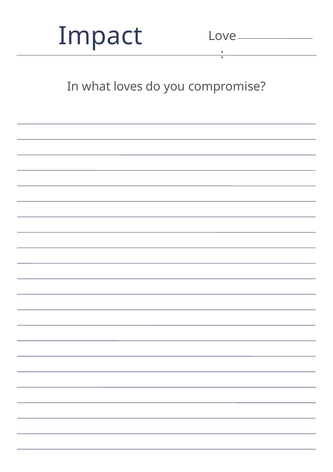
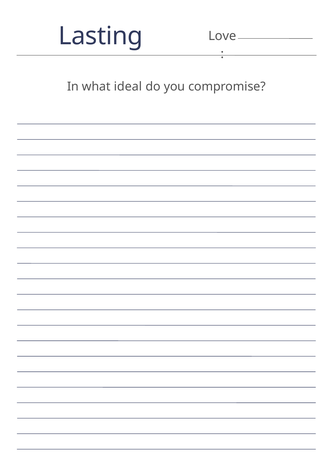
Impact: Impact -> Lasting (101, 36)
loves: loves -> ideal (128, 86)
